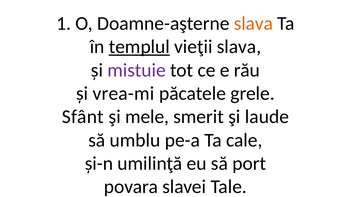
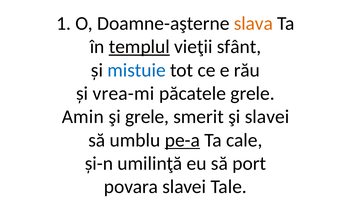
vieţii slava: slava -> sfânt (239, 47)
mistuie colour: purple -> blue (137, 70)
Sfânt: Sfânt -> Amin (83, 117)
şi mele: mele -> grele (147, 117)
şi laude: laude -> slavei (267, 117)
pe-a underline: none -> present (182, 140)
